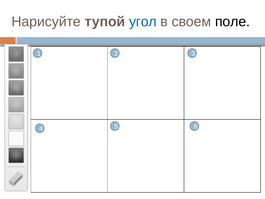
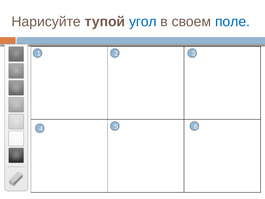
поле colour: black -> blue (233, 22)
